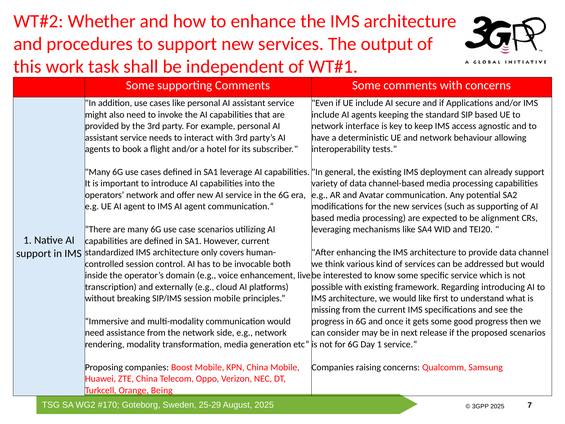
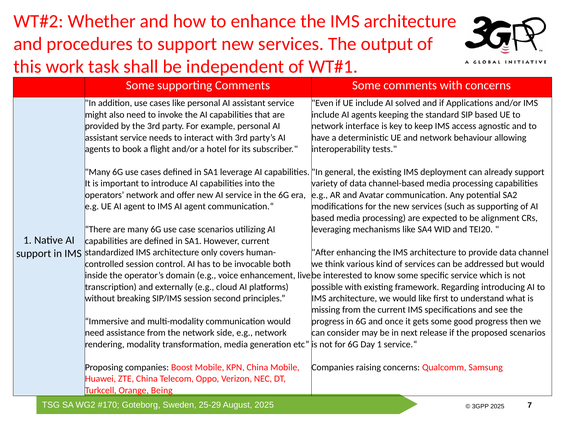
secure: secure -> solved (408, 103)
session mobile: mobile -> second (227, 298)
